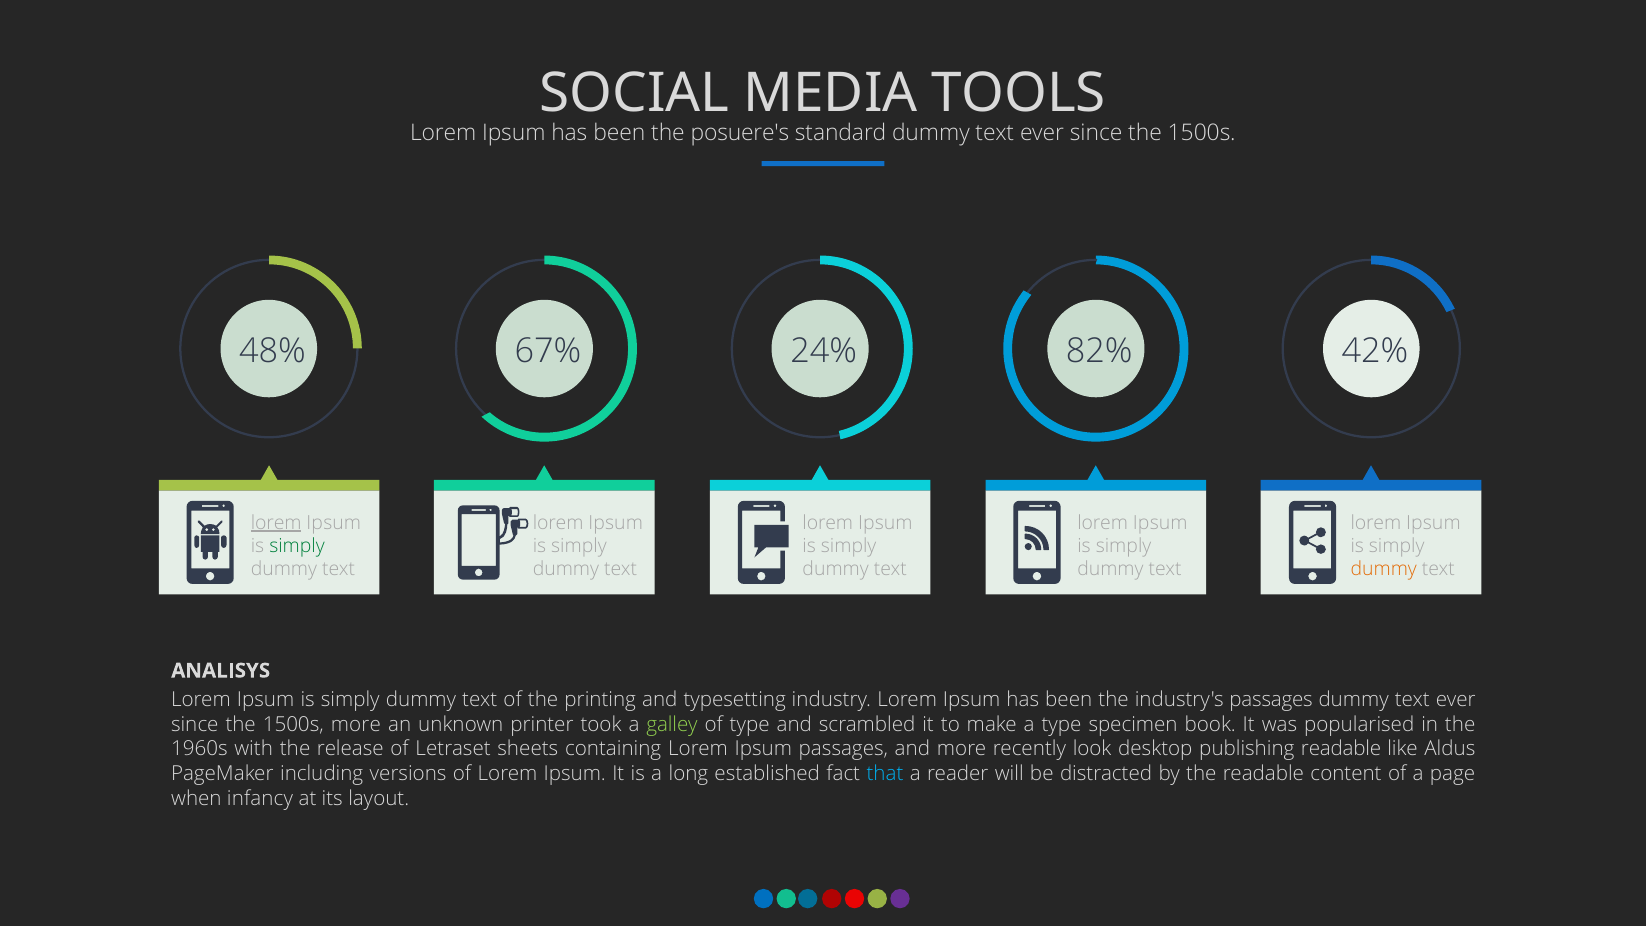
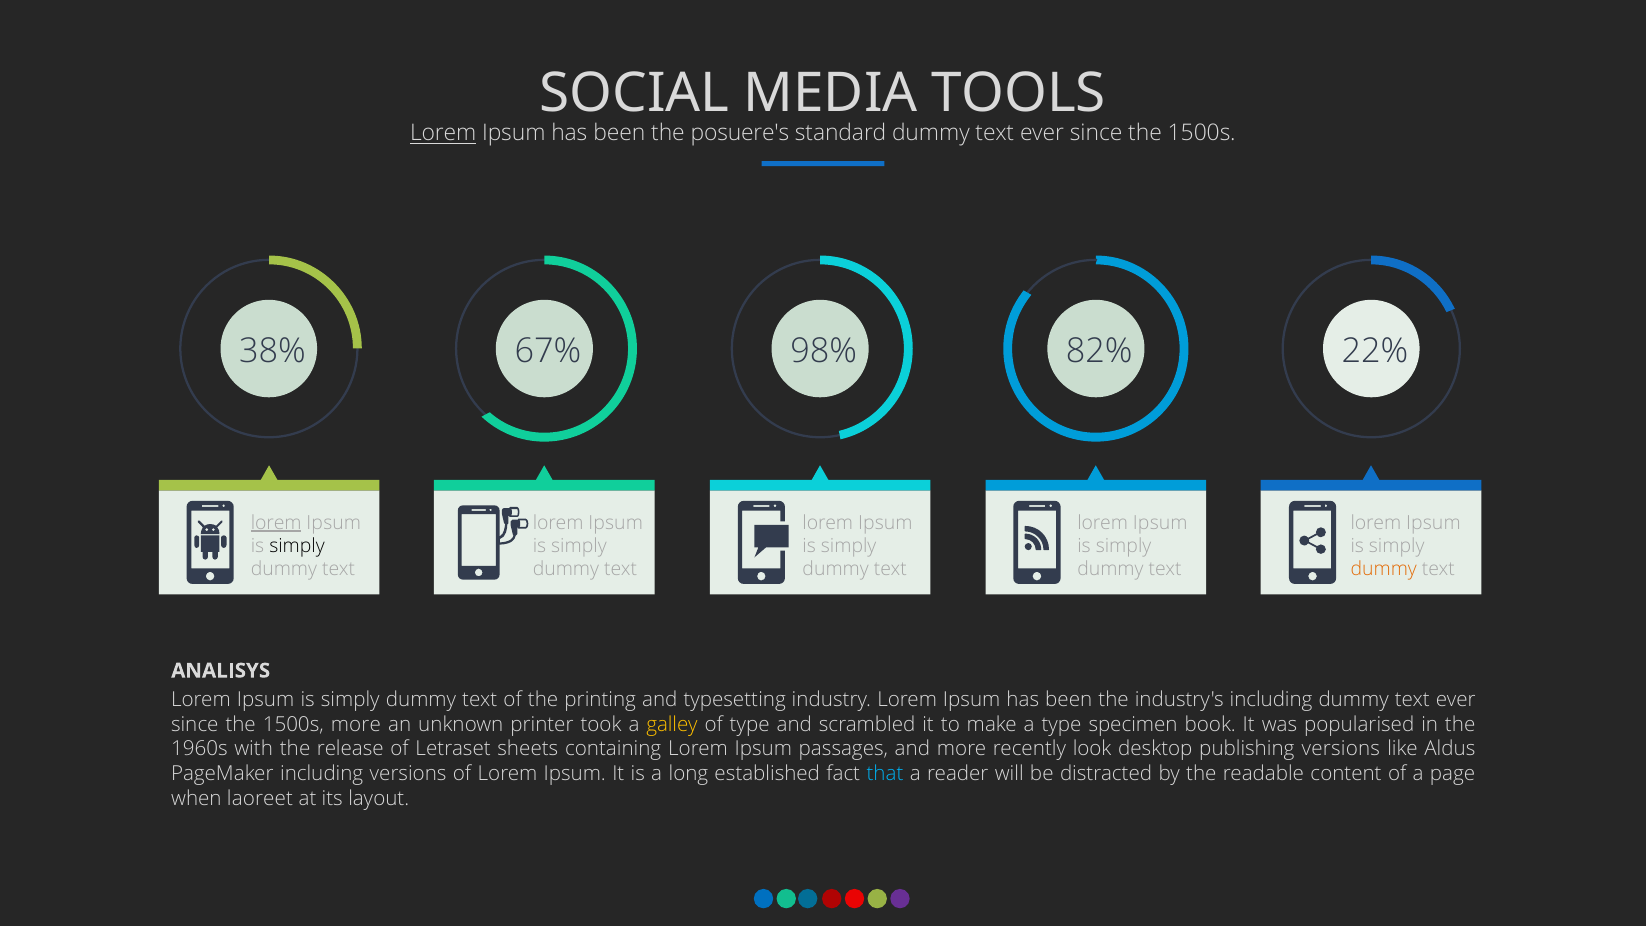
Lorem underline: none -> present (443, 133)
48%: 48% -> 38% (273, 351)
24%: 24% -> 98% (824, 351)
42%: 42% -> 22% (1375, 351)
simply colour: green -> black (297, 546)
industry's passages: passages -> including (1271, 700)
galley colour: light green -> yellow (672, 724)
publishing readable: readable -> versions (1341, 749)
infancy: infancy -> laoreet (260, 799)
